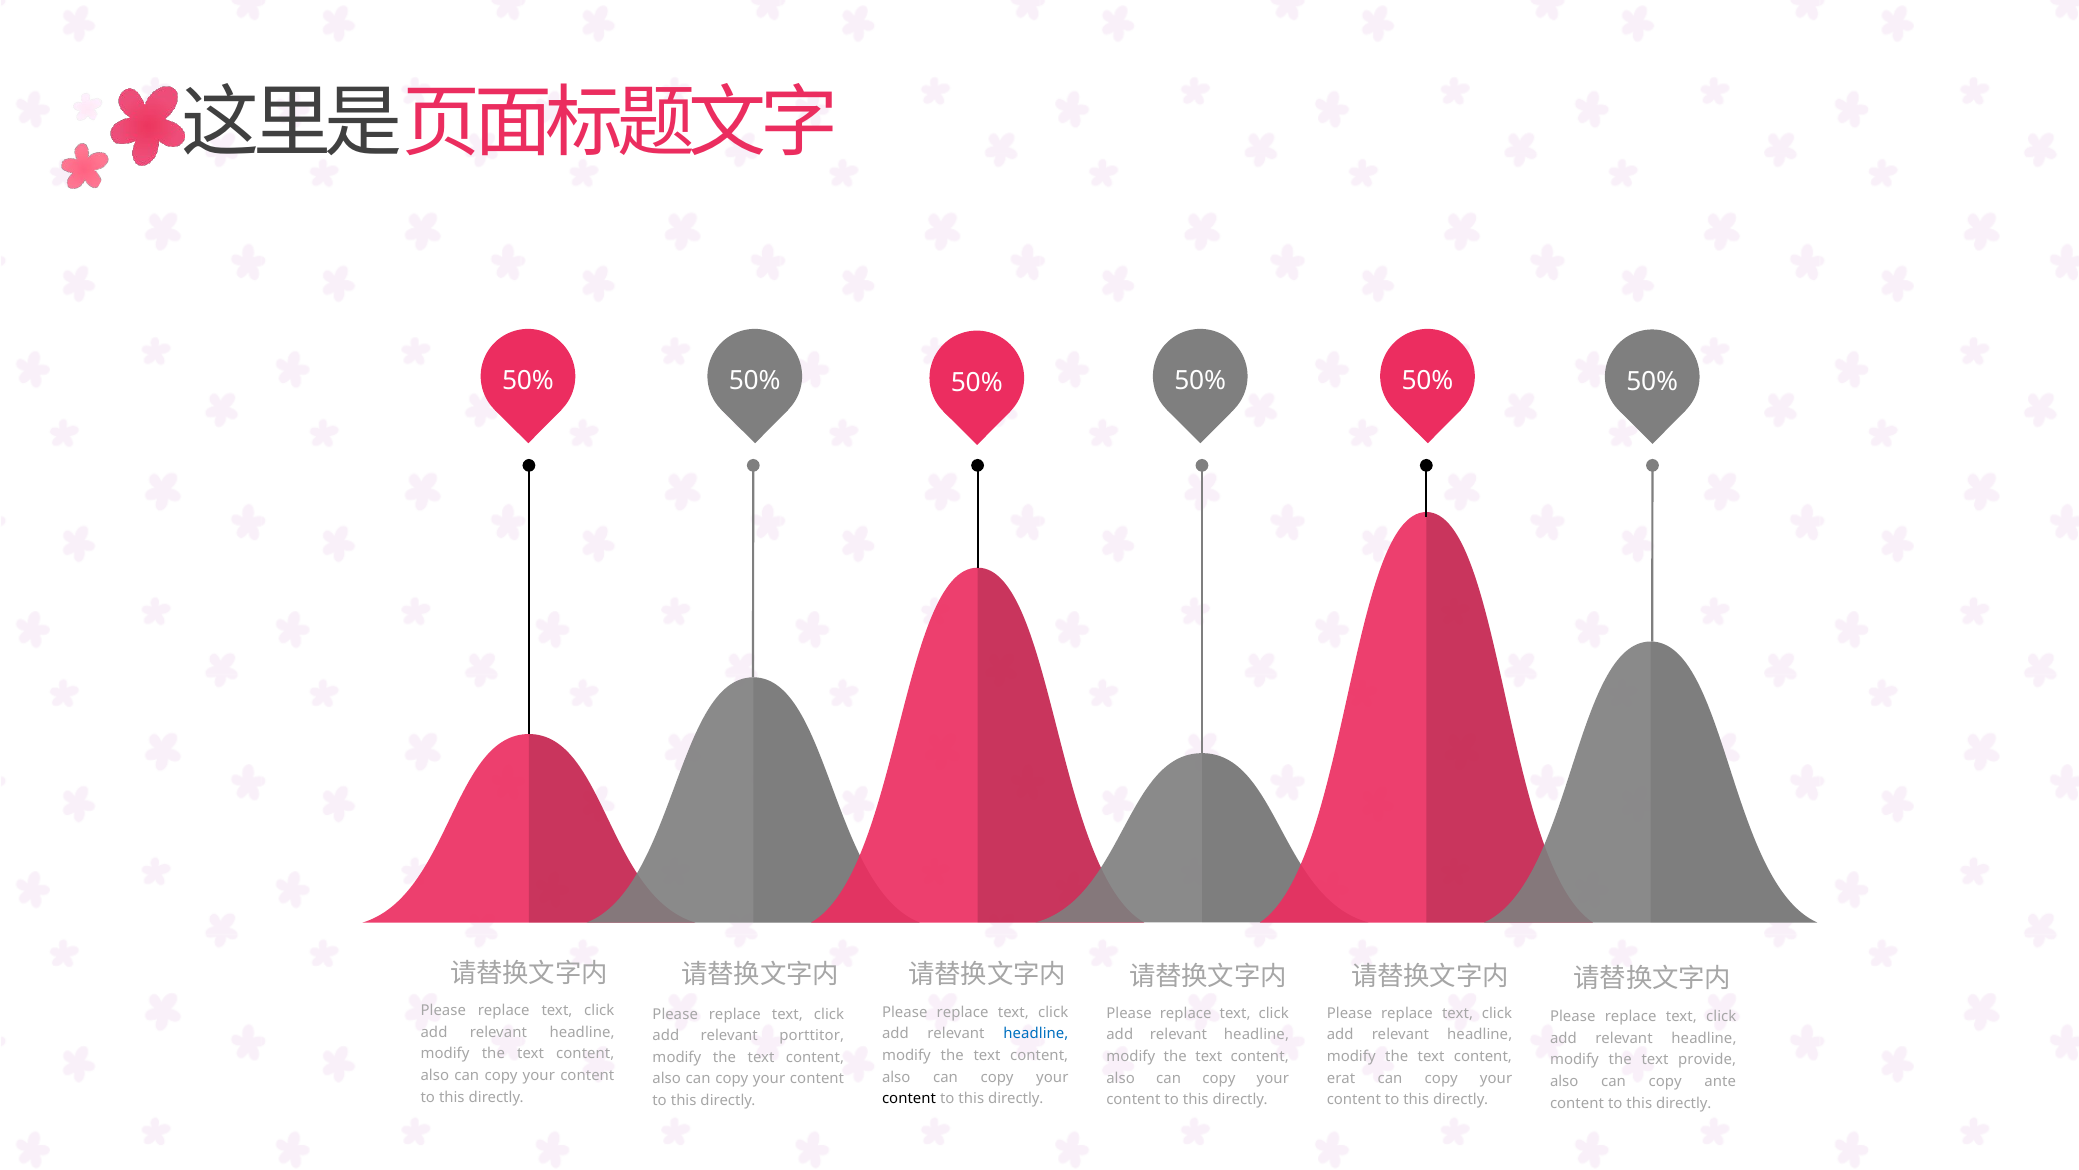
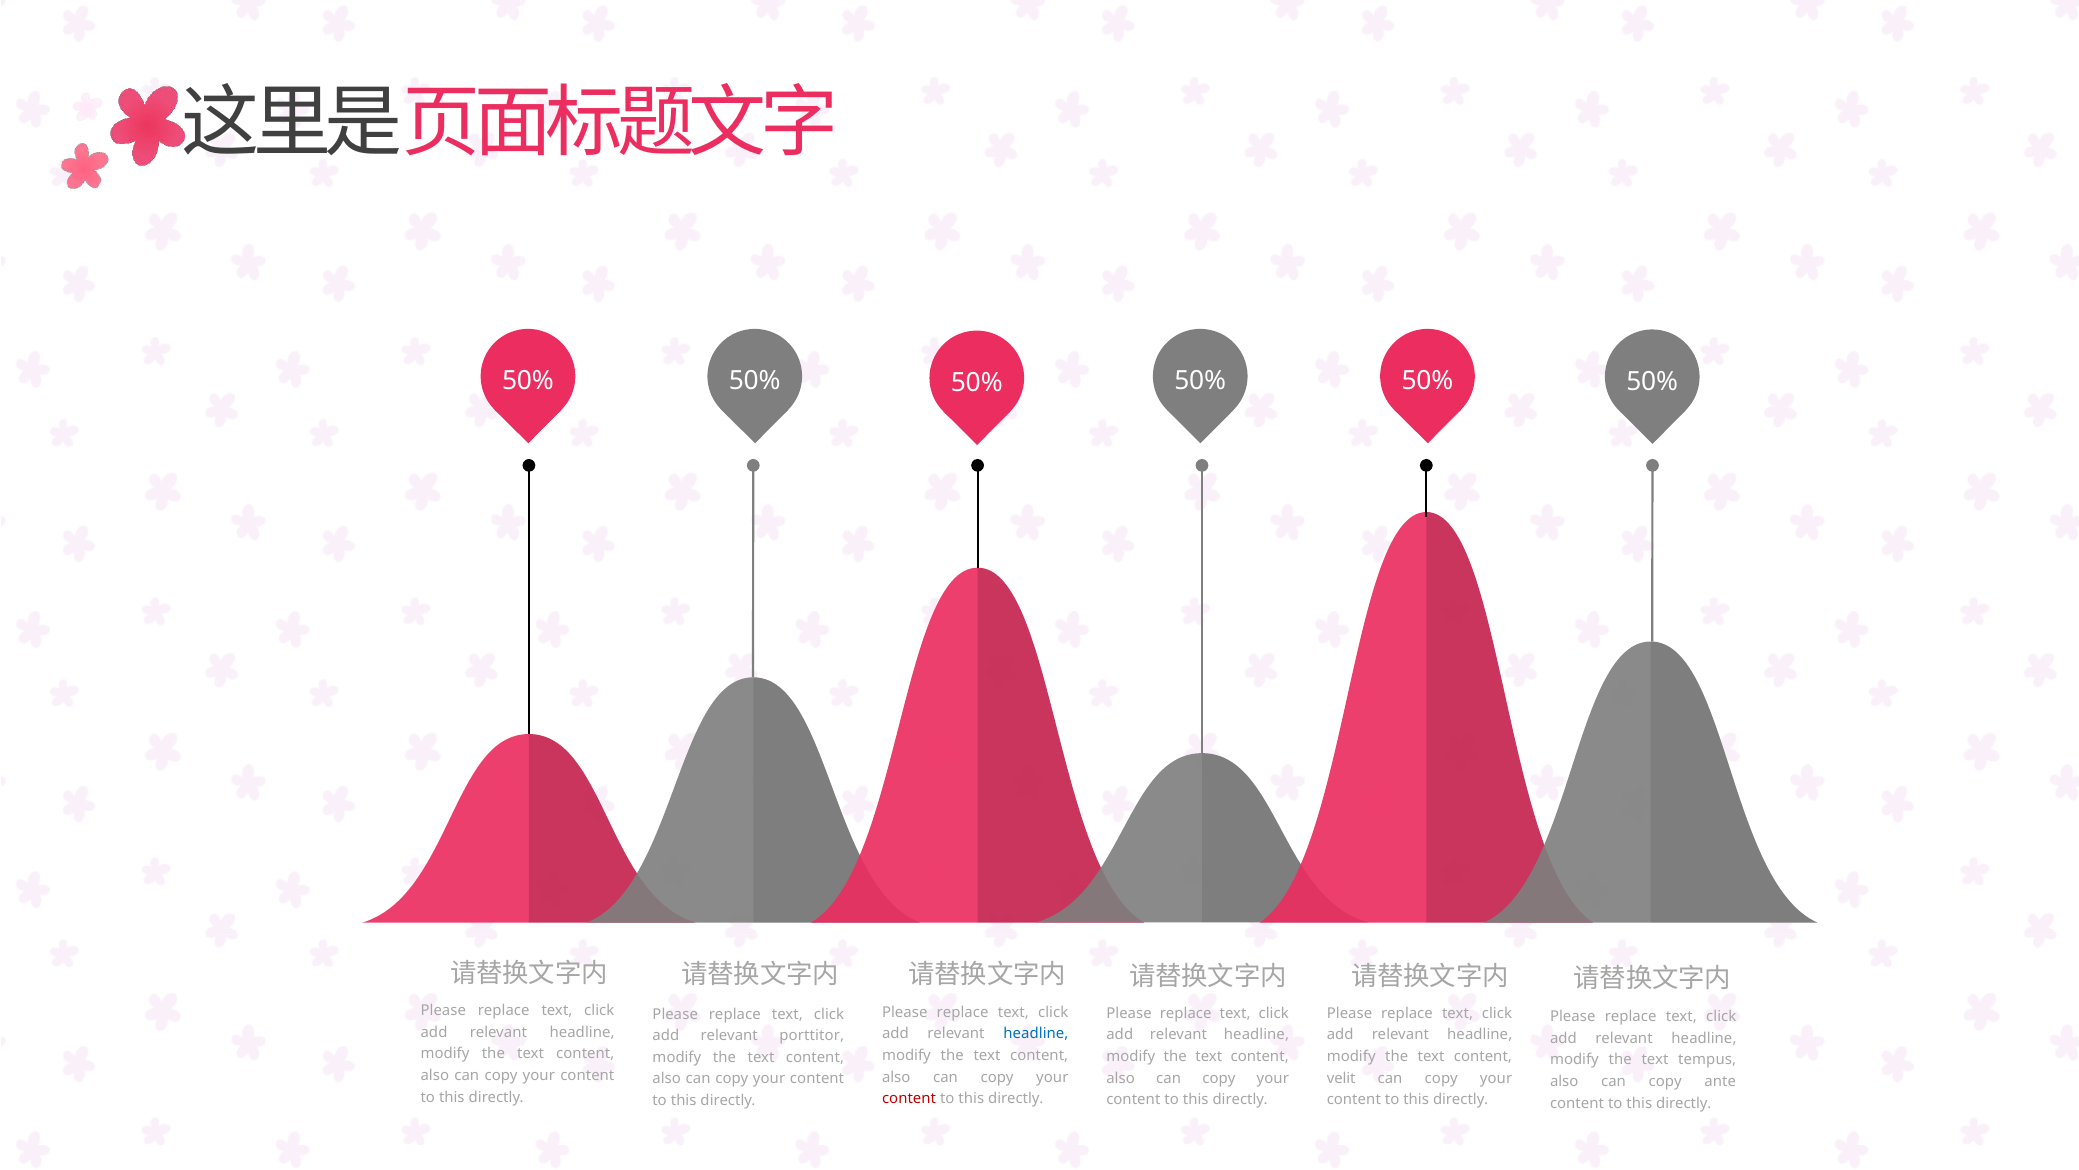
provide: provide -> tempus (1707, 1060)
erat: erat -> velit (1341, 1078)
content colour: black -> red (909, 1098)
